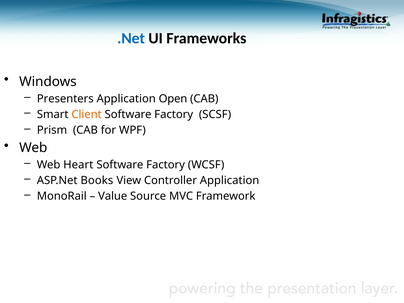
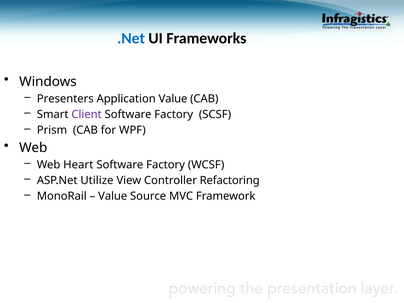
Application Open: Open -> Value (173, 99)
Client colour: orange -> purple (87, 114)
Books: Books -> Utilize (97, 180)
Controller Application: Application -> Refactoring (230, 180)
